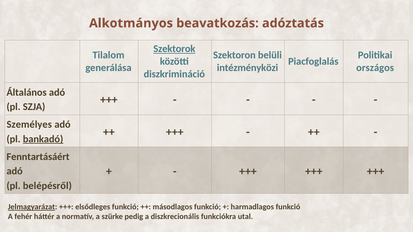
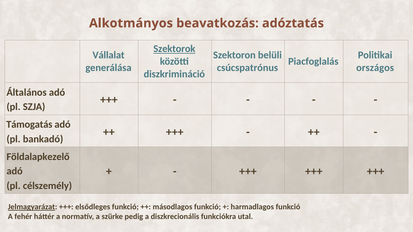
Tilalom: Tilalom -> Vállalat (109, 55)
intézményközi: intézményközi -> csúcspatrónus (247, 68)
Személyes: Személyes -> Támogatás (29, 125)
bankadó underline: present -> none (43, 139)
Fenntartásáért: Fenntartásáért -> Földalapkezelő (38, 157)
belépésről: belépésről -> célszemély (47, 186)
